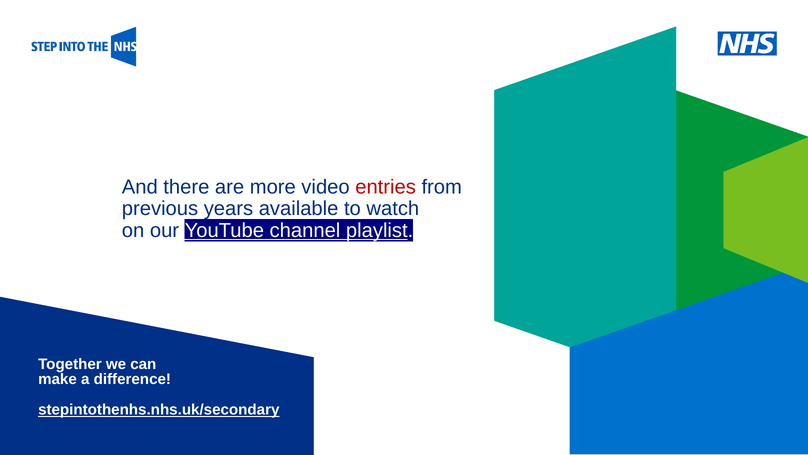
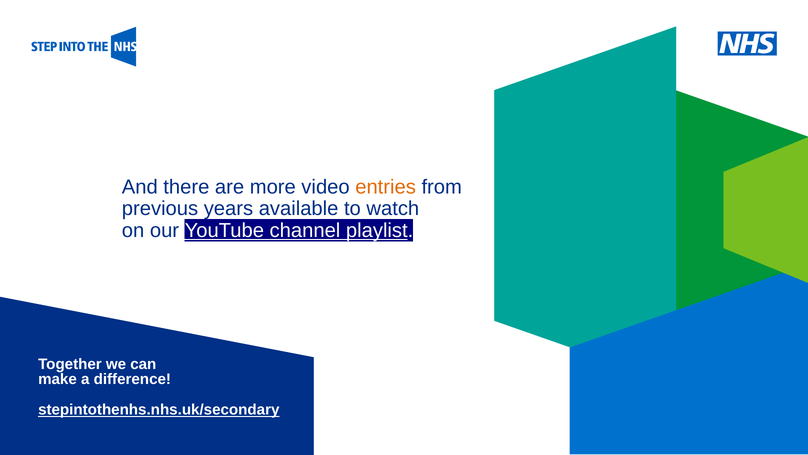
entries colour: red -> orange (386, 187)
